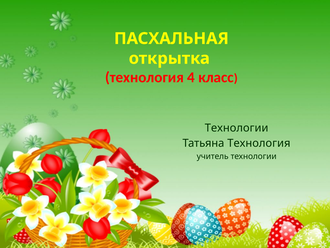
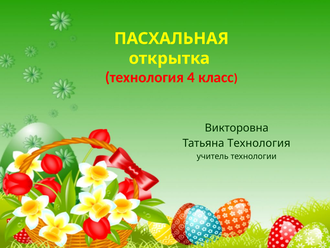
Технологии: Технологии -> Викторовна (237, 128)
